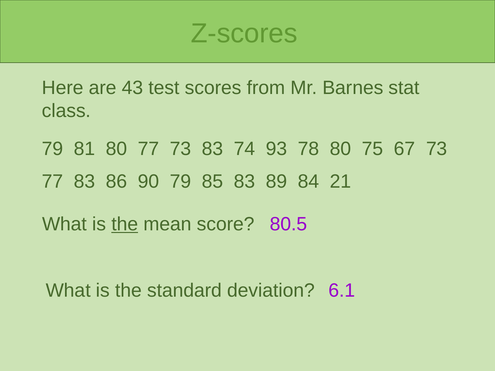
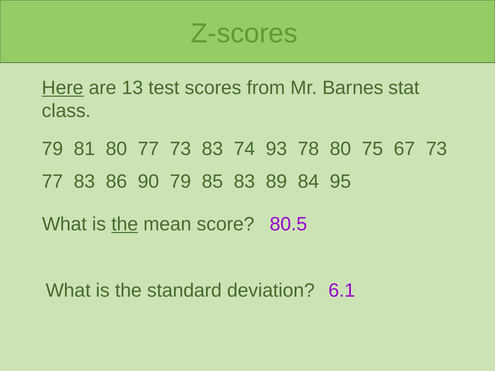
Here underline: none -> present (63, 88)
43: 43 -> 13 (133, 88)
21: 21 -> 95 (341, 182)
